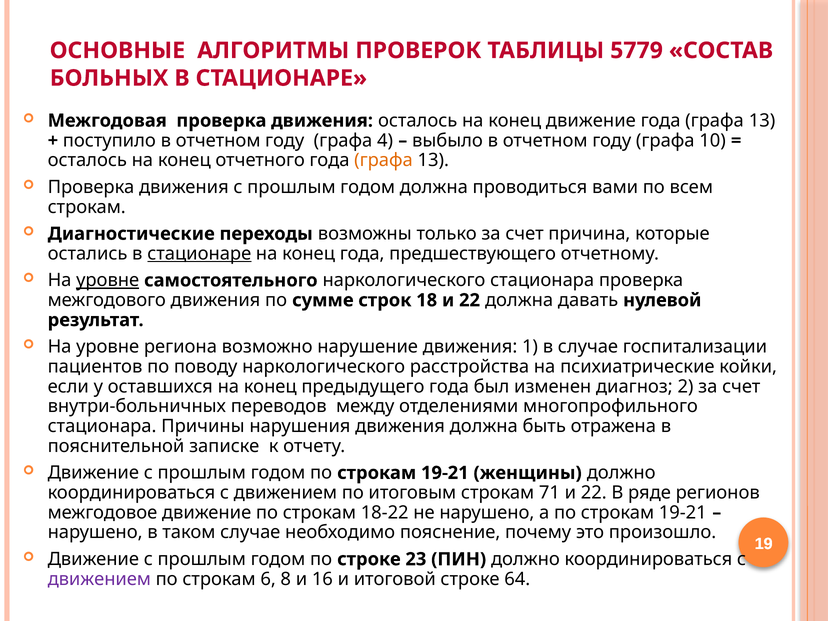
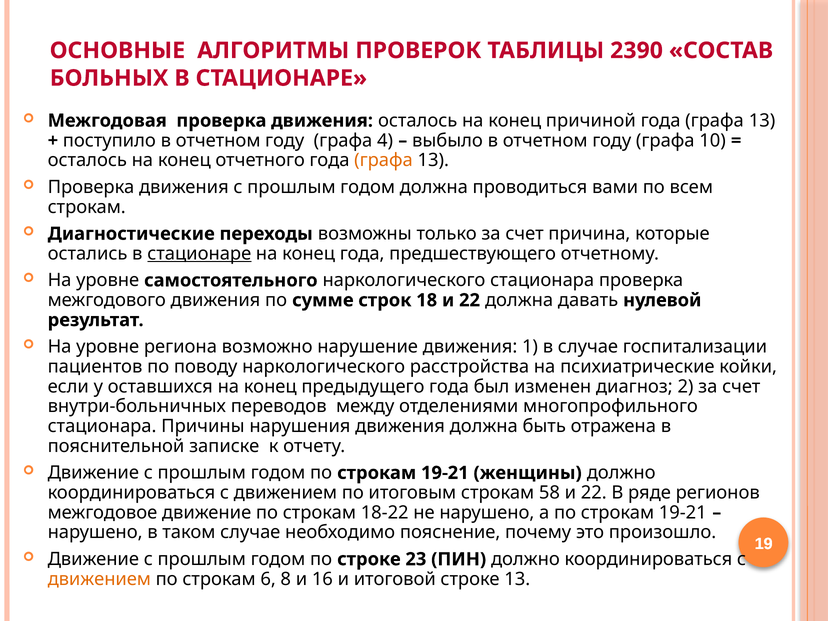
5779: 5779 -> 2390 (637, 51)
конец движение: движение -> причиной (591, 121)
уровне underline: present -> none (108, 280)
71: 71 -> 58 (549, 493)
движением colour: purple -> orange (99, 579)
строке 64: 64 -> 13 (517, 579)
